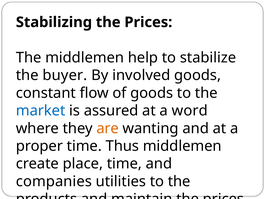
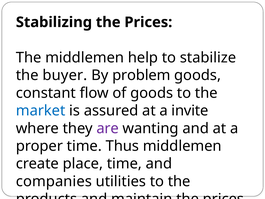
involved: involved -> problem (141, 75)
word: word -> invite (190, 111)
are colour: orange -> purple (108, 128)
